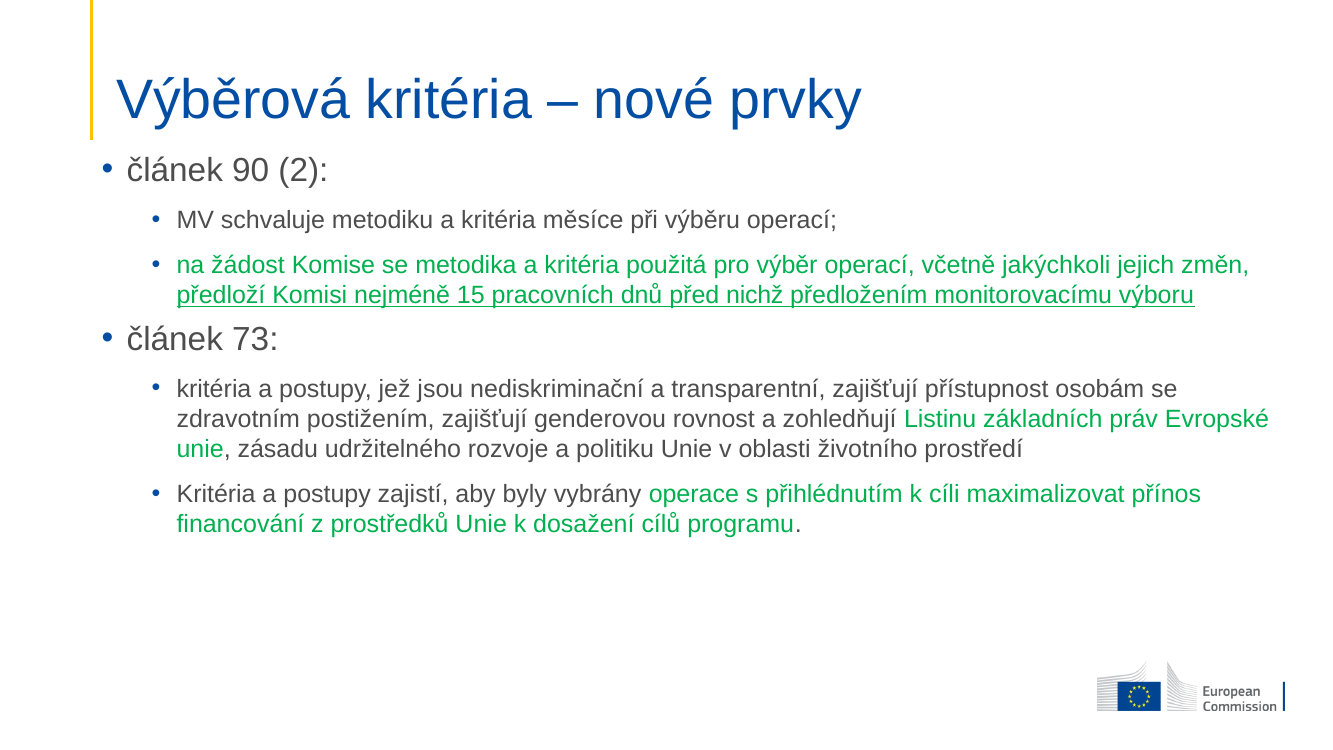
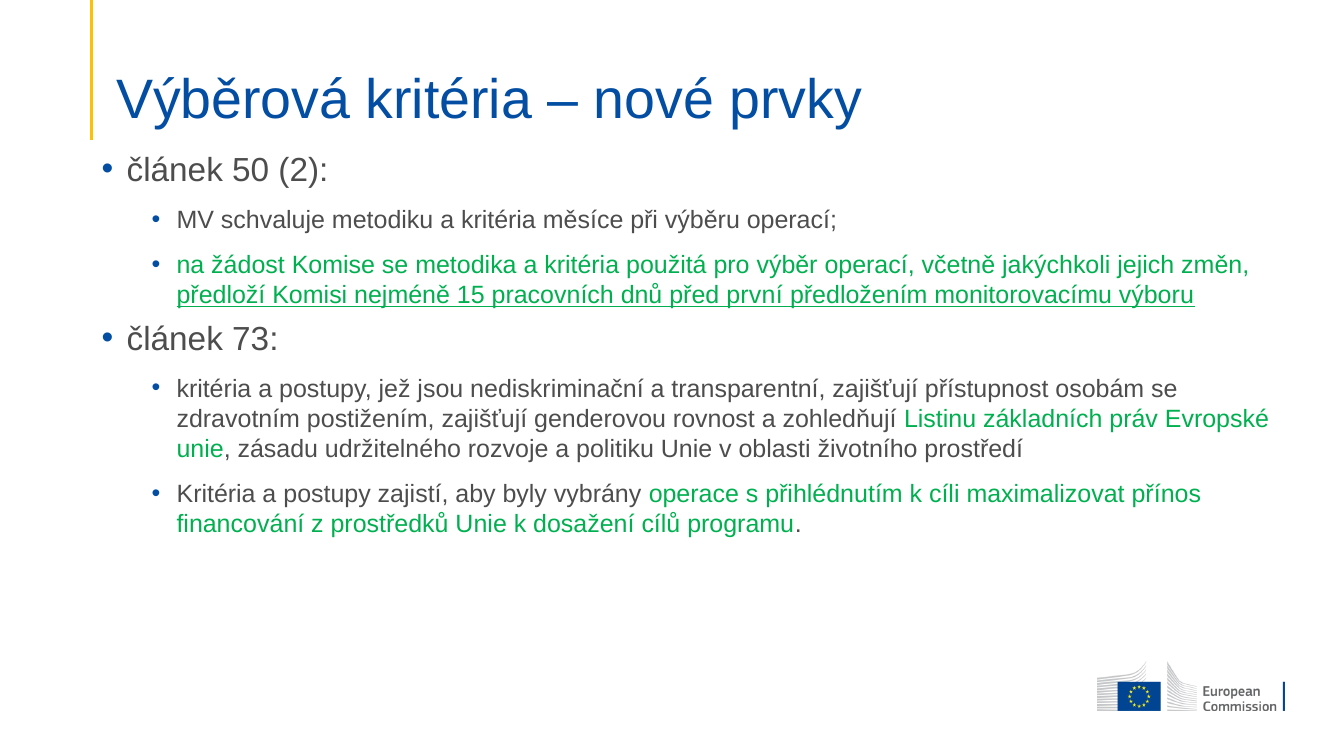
90: 90 -> 50 (251, 170)
nichž: nichž -> první (755, 295)
